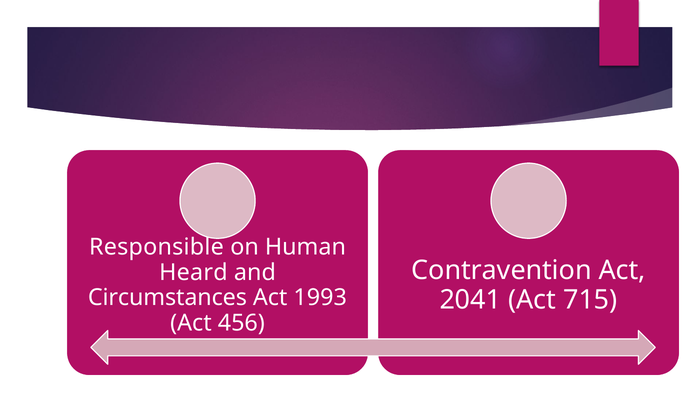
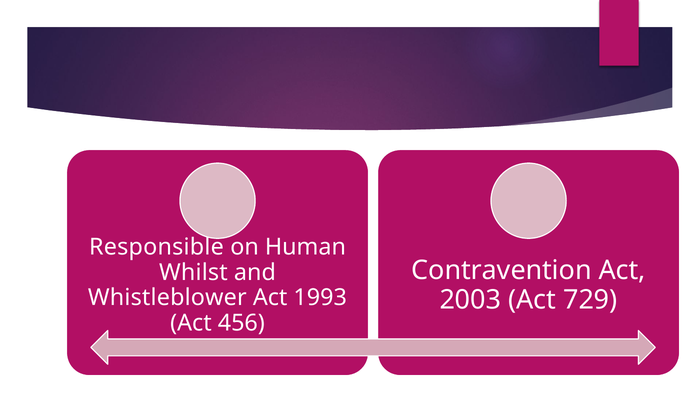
Heard: Heard -> Whilst (193, 272)
Circumstances: Circumstances -> Whistleblower (167, 297)
2041: 2041 -> 2003 (470, 299)
715: 715 -> 729 (590, 299)
